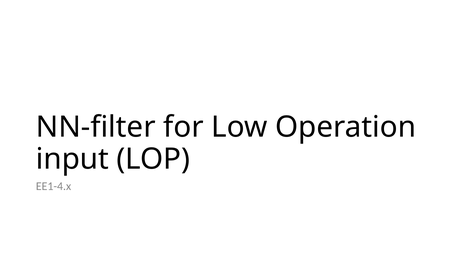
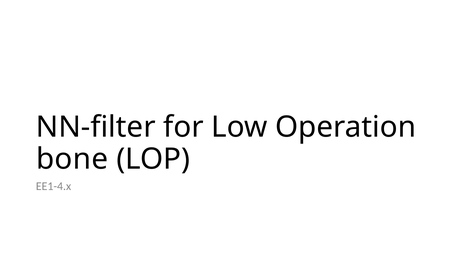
input: input -> bone (72, 159)
